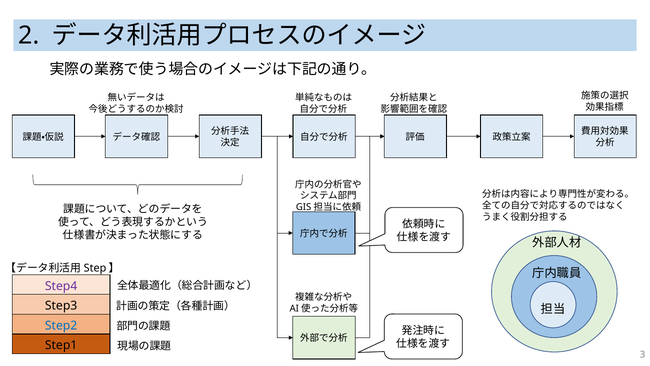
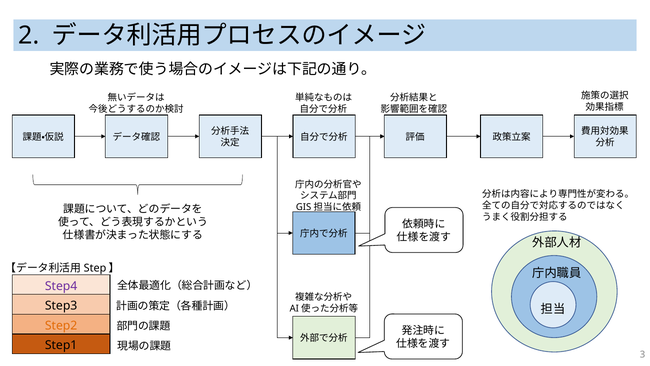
Step2 colour: blue -> orange (61, 325)
